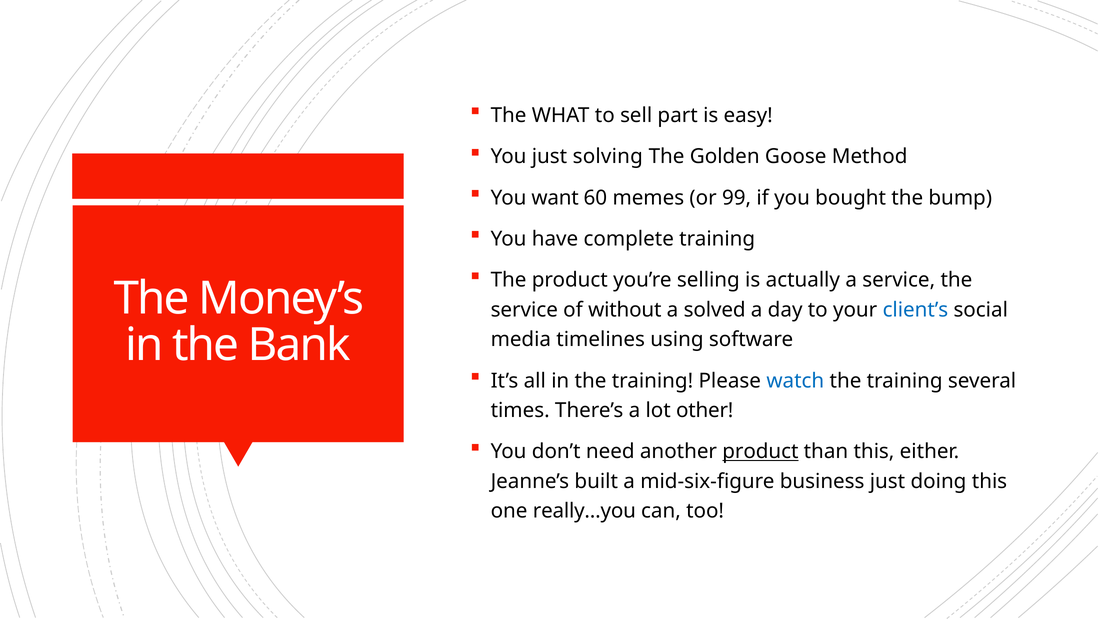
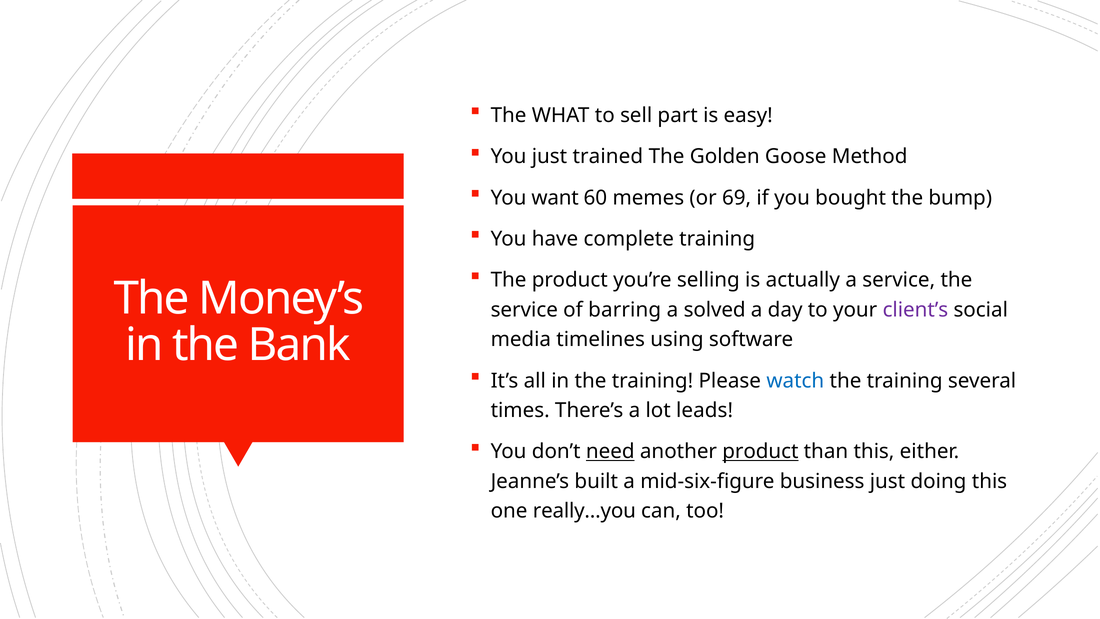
solving: solving -> trained (608, 157)
99: 99 -> 69 (737, 198)
without: without -> barring (625, 310)
client’s colour: blue -> purple (915, 310)
other: other -> leads (705, 410)
need underline: none -> present (610, 451)
